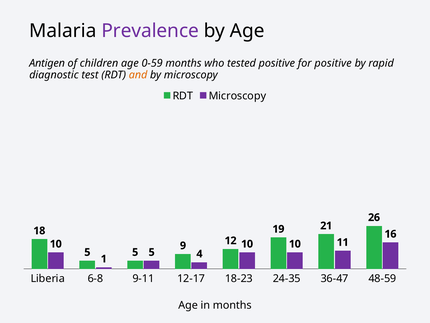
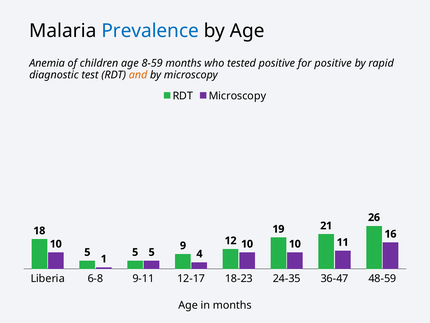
Prevalence colour: purple -> blue (150, 31)
Antigen: Antigen -> Anemia (47, 63)
0-59: 0-59 -> 8-59 (152, 63)
